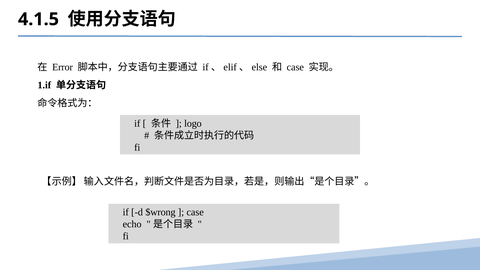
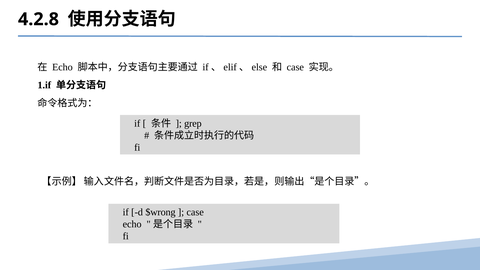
4.1.5: 4.1.5 -> 4.2.8 (38, 19)
Error: Error -> Echo (62, 67)
logo: logo -> grep (193, 123)
